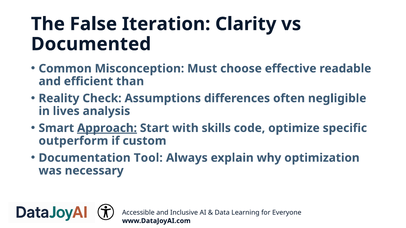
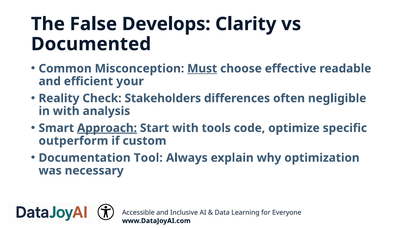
Iteration: Iteration -> Develops (166, 24)
Must underline: none -> present (202, 69)
than: than -> your (130, 81)
Assumptions: Assumptions -> Stakeholders (163, 98)
in lives: lives -> with (66, 111)
skills: skills -> tools (216, 128)
